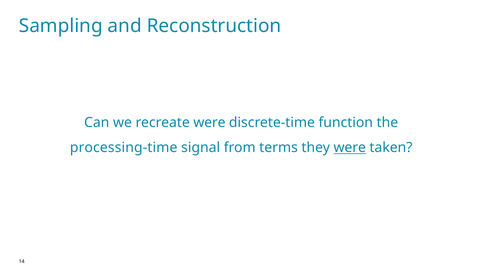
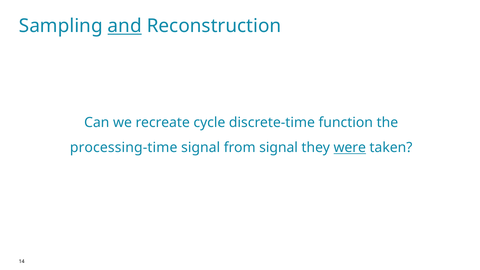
and underline: none -> present (125, 26)
recreate were: were -> cycle (209, 122)
from terms: terms -> signal (279, 148)
